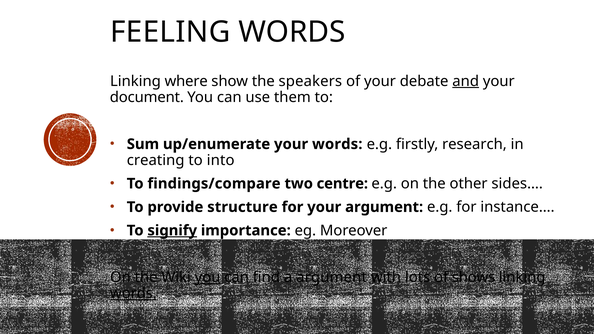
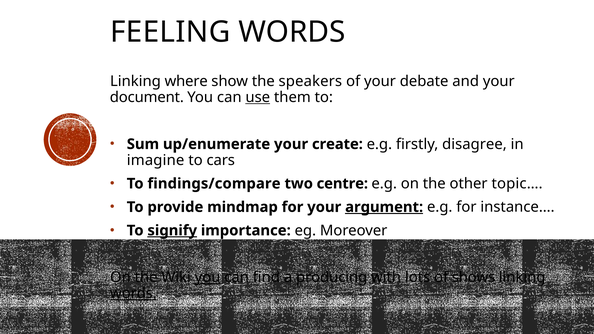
and underline: present -> none (466, 81)
use underline: none -> present (258, 97)
your words: words -> create (337, 144)
research: research -> disagree (474, 144)
creating: creating -> imagine (156, 160)
into: into -> cars (221, 160)
sides…: sides… -> topic… (517, 184)
structure: structure -> mindmap (243, 207)
argument underline: none -> present (384, 207)
a argument: argument -> producing (332, 277)
